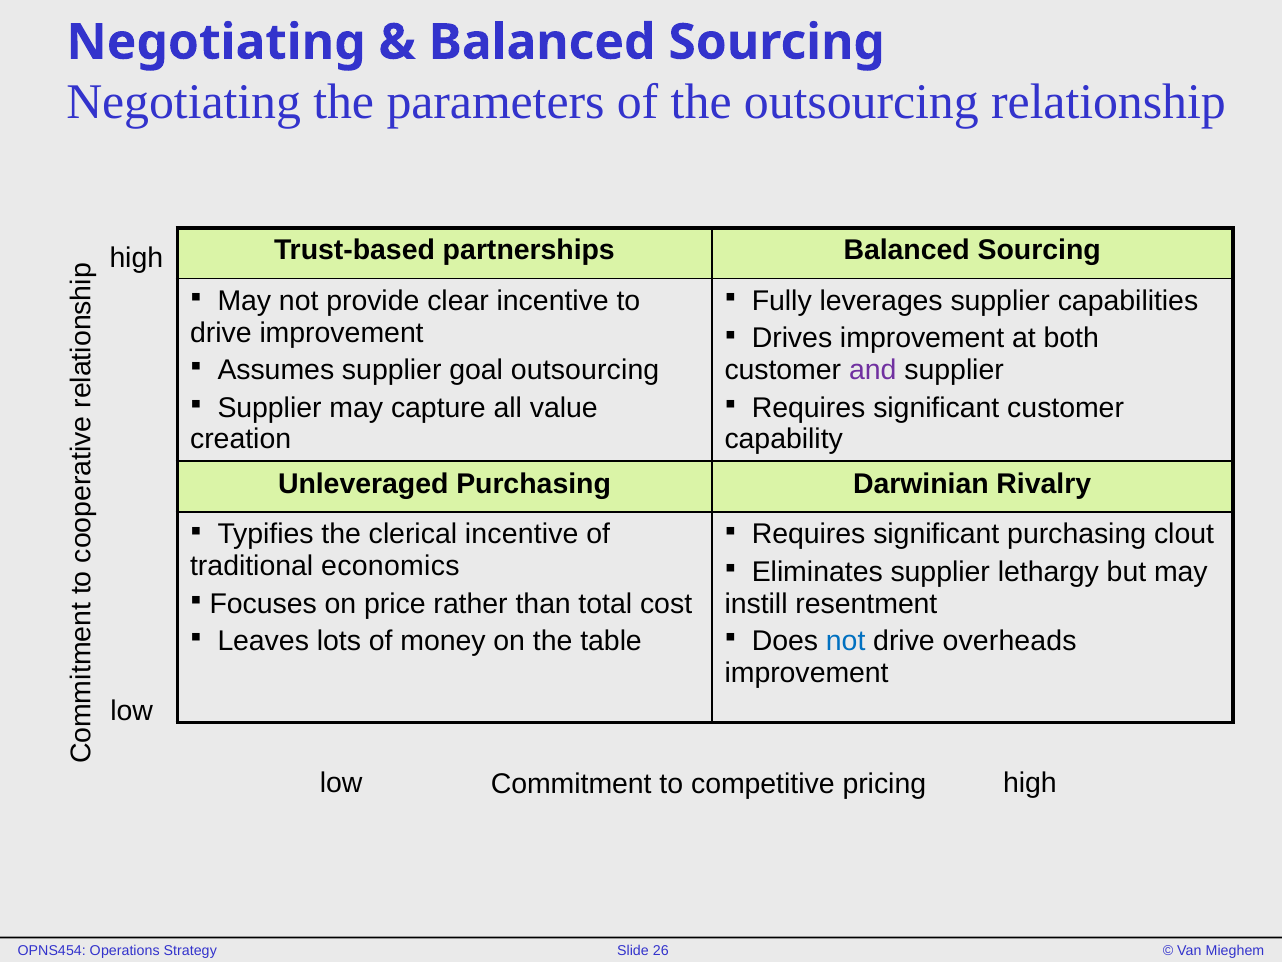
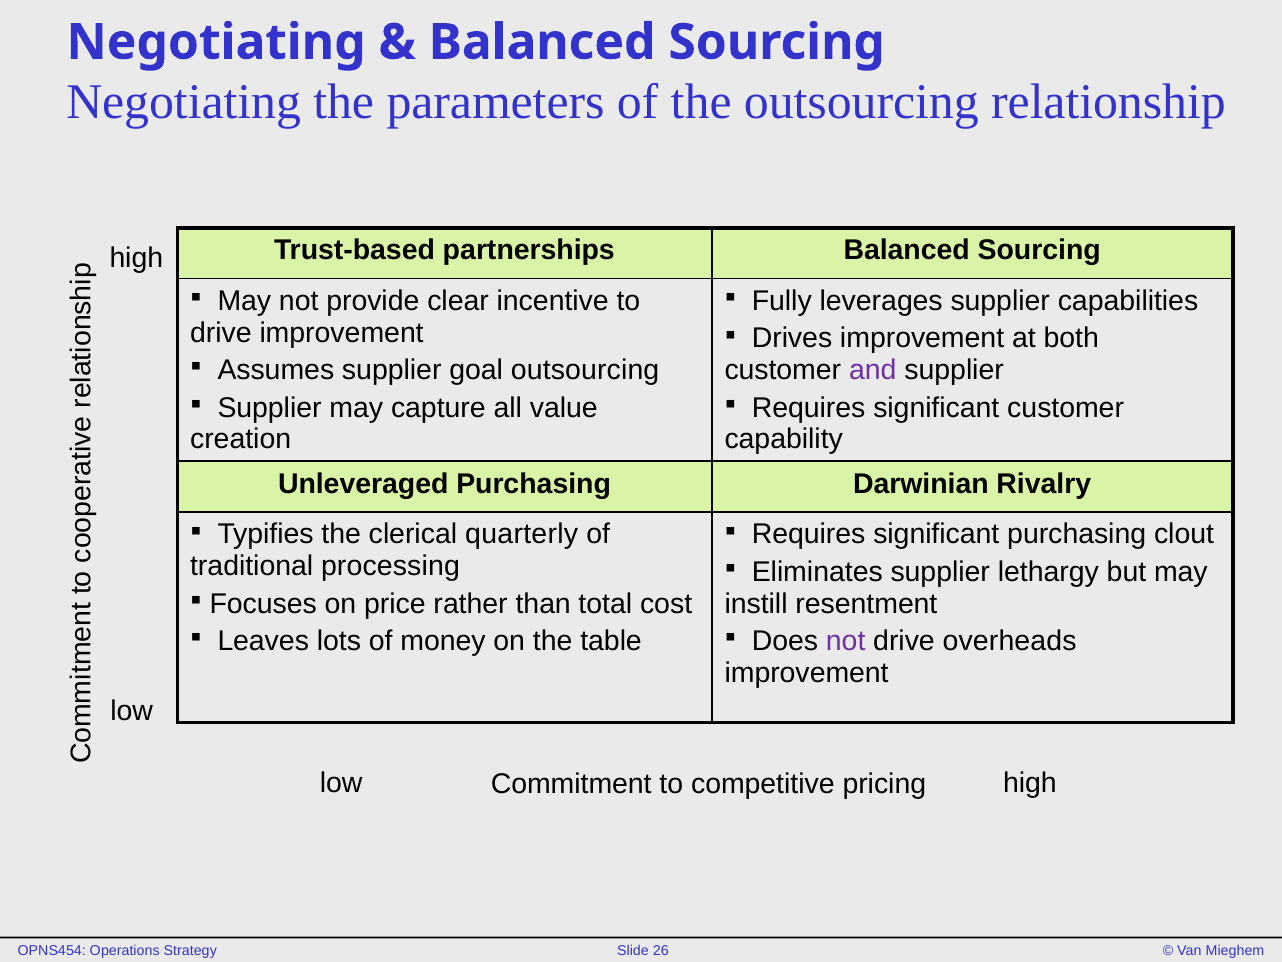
clerical incentive: incentive -> quarterly (522, 534)
economics: economics -> processing (390, 566)
not colour: blue -> purple (846, 641)
